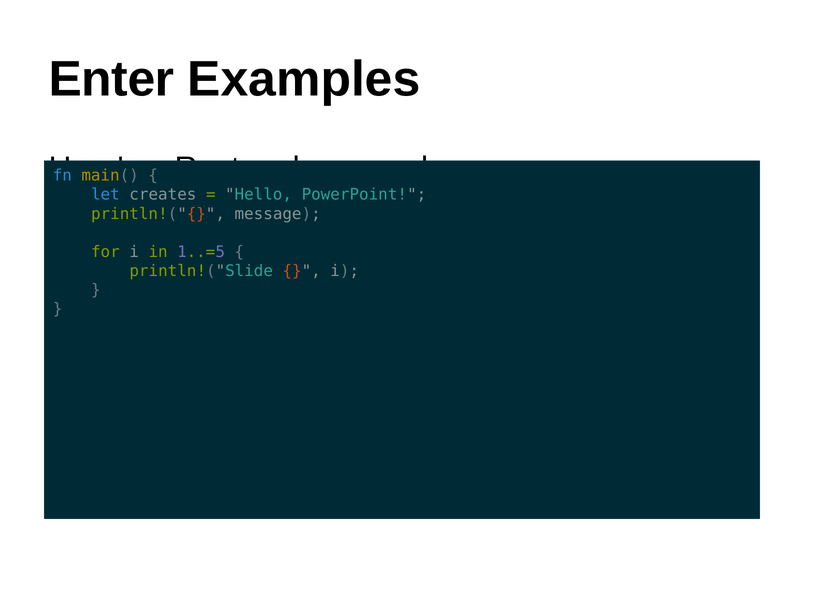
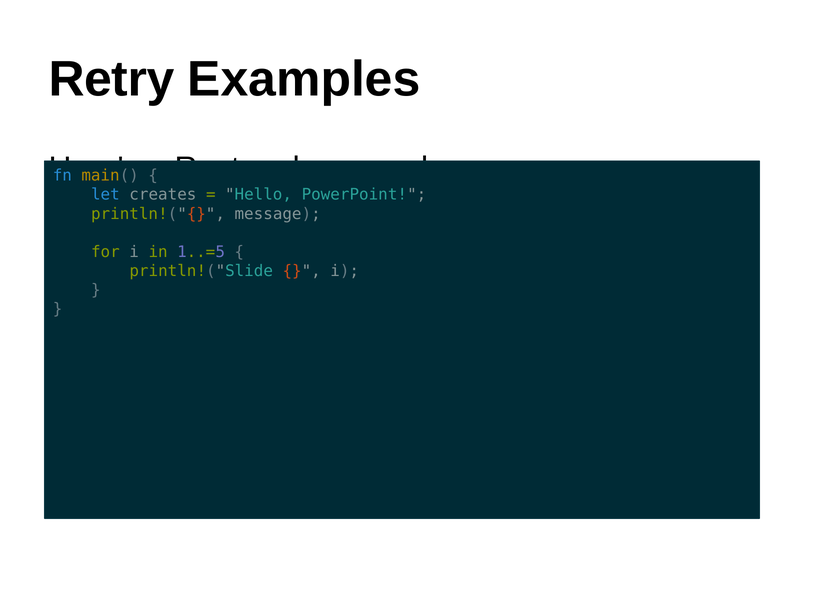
Enter: Enter -> Retry (111, 79)
